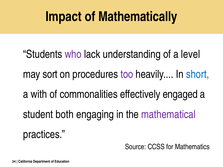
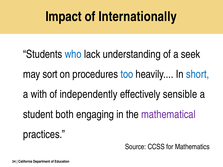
Mathematically: Mathematically -> Internationally (138, 17)
who colour: purple -> blue (73, 54)
level: level -> seek (191, 54)
too colour: purple -> blue (127, 74)
commonalities: commonalities -> independently (89, 94)
engaged: engaged -> sensible (180, 94)
